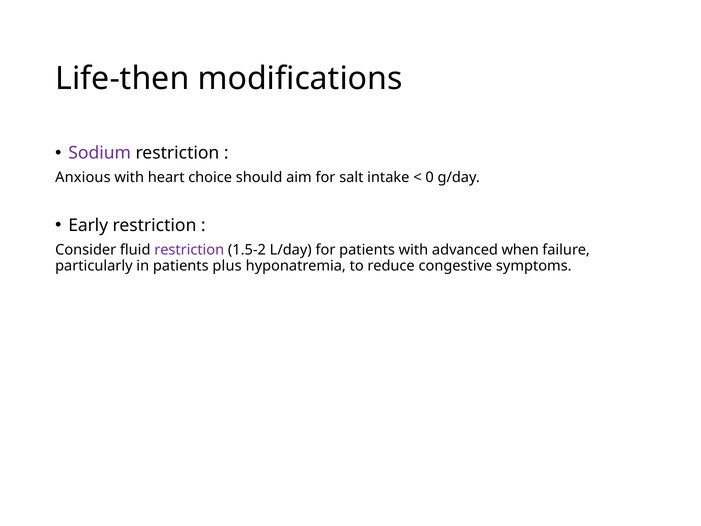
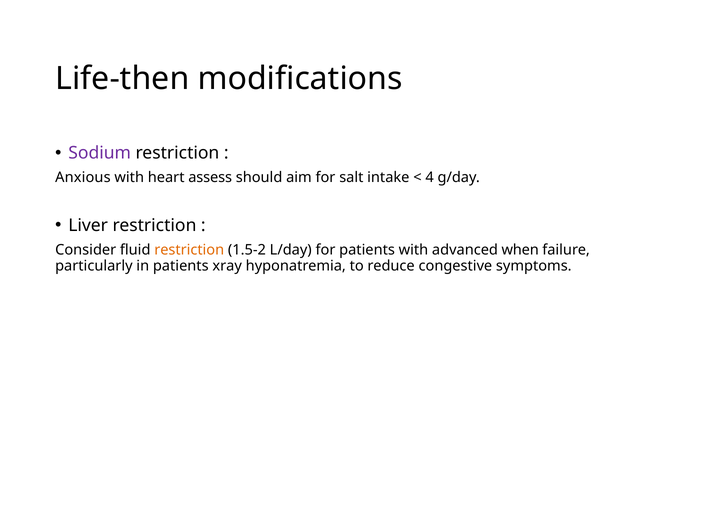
choice: choice -> assess (210, 177)
0: 0 -> 4 (430, 177)
Early: Early -> Liver (88, 225)
restriction colour: purple -> orange (189, 250)
plus: plus -> xray (227, 266)
